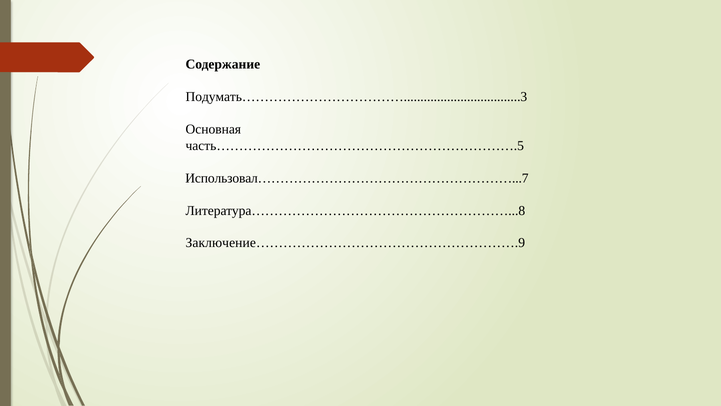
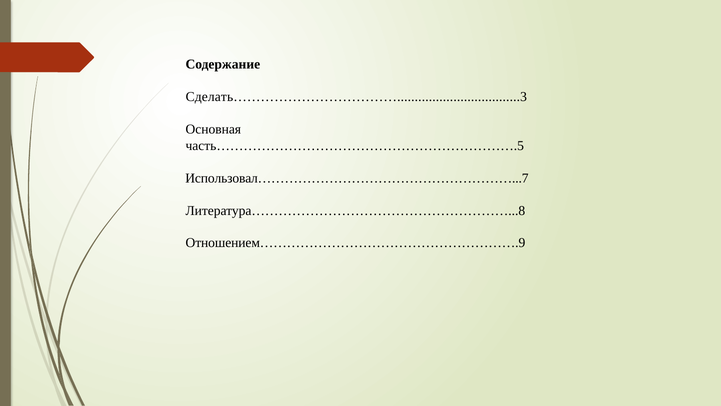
Подумать………………………………...................................3: Подумать………………………………...................................3 -> Сделать………………………………...................................3 (356, 97)
Заключение………………………………………………….9: Заключение………………………………………………….9 -> Отношением………………………………………………….9 (355, 243)
